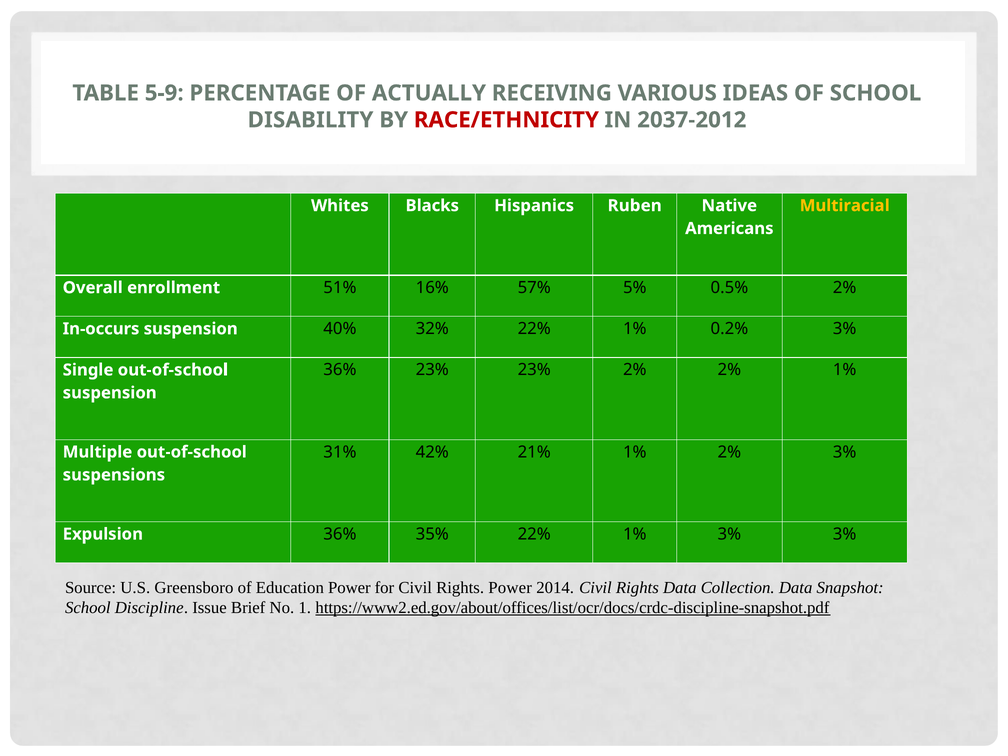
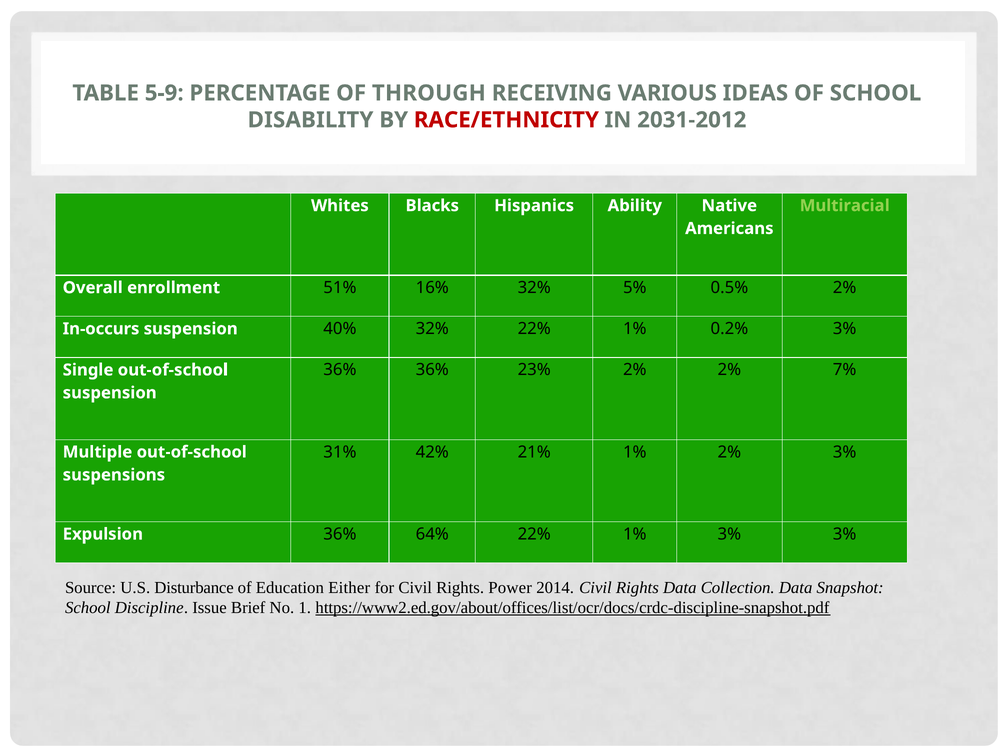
ACTUALLY: ACTUALLY -> THROUGH (429, 93)
2037-2012: 2037-2012 -> 2031-2012 (692, 120)
Ruben: Ruben -> Ability (635, 206)
Multiracial colour: yellow -> light green (845, 206)
16% 57%: 57% -> 32% (534, 288)
36% 23%: 23% -> 36% (432, 370)
2% 1%: 1% -> 7% (845, 370)
35%: 35% -> 64% (432, 534)
Greensboro: Greensboro -> Disturbance (194, 588)
Education Power: Power -> Either (349, 588)
